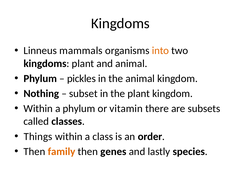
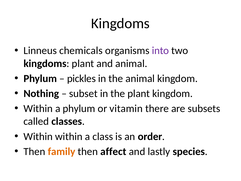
mammals: mammals -> chemicals (81, 51)
into colour: orange -> purple (160, 51)
Things: Things -> Within (38, 136)
genes: genes -> affect (113, 151)
